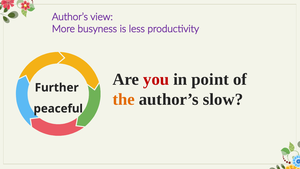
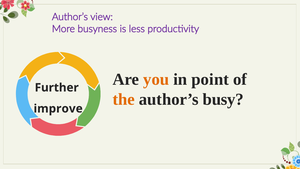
you colour: red -> orange (156, 79)
slow: slow -> busy (223, 99)
peaceful: peaceful -> improve (58, 108)
